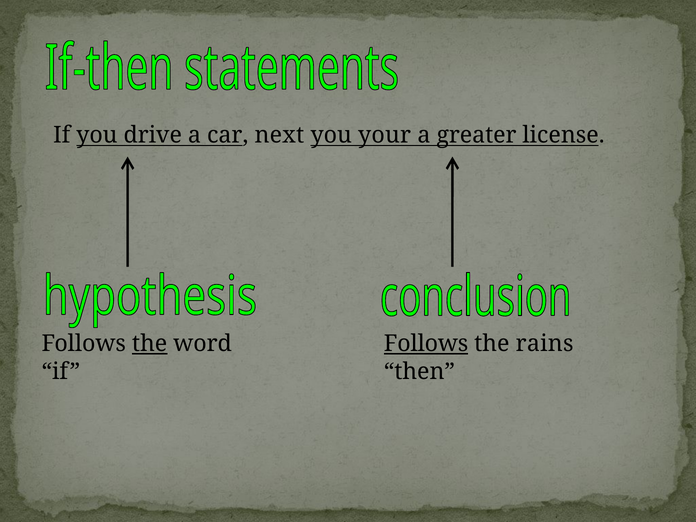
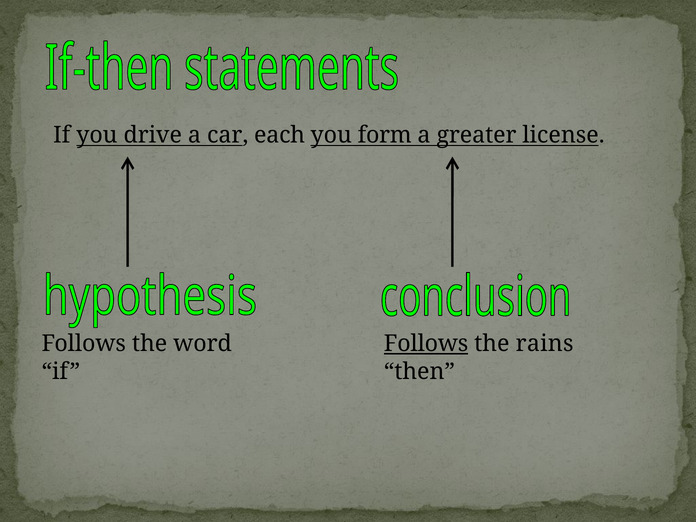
next: next -> each (280, 135)
your: your -> form (385, 135)
the underline: present -> none (150, 344)
